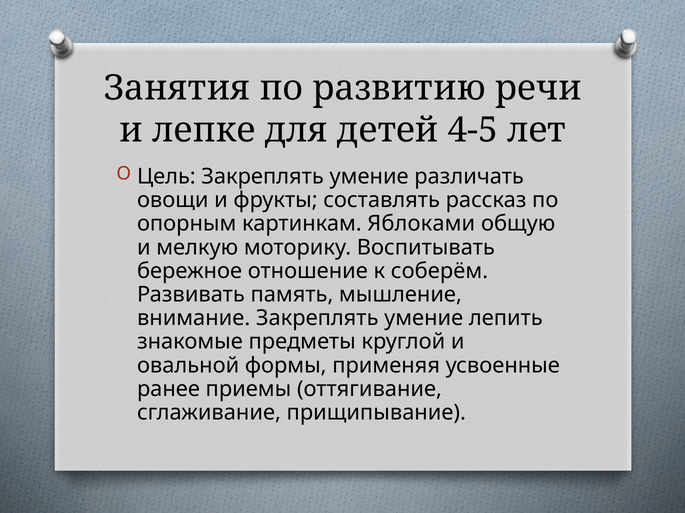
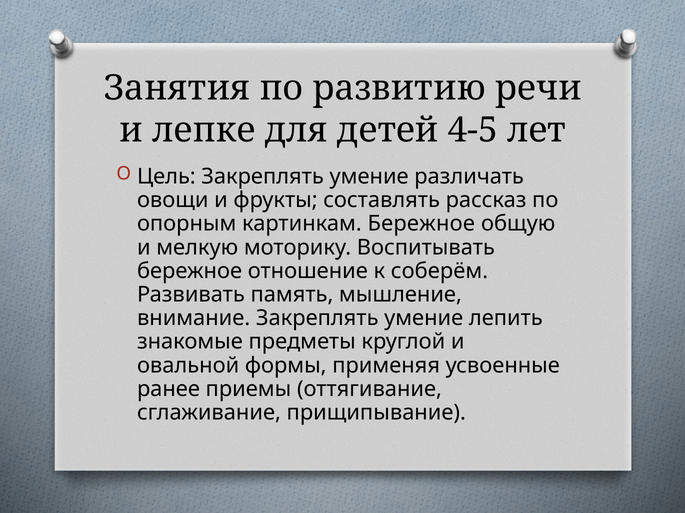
картинкам Яблоками: Яблоками -> Бережное (421, 224)
